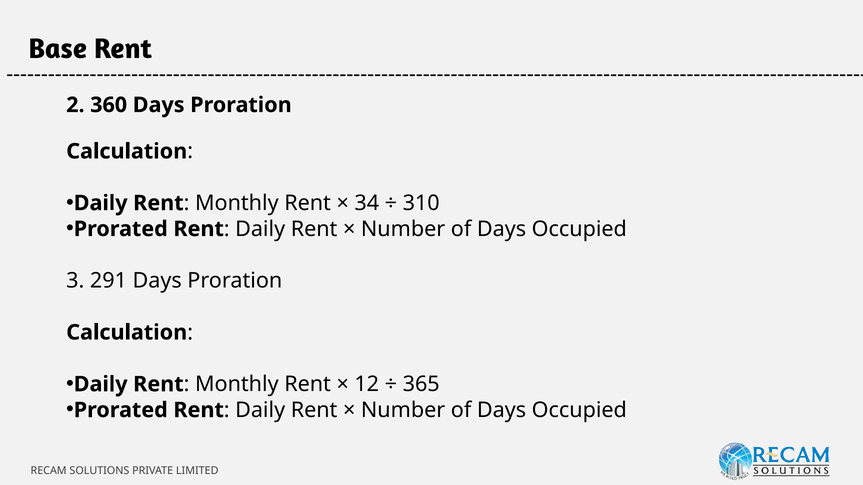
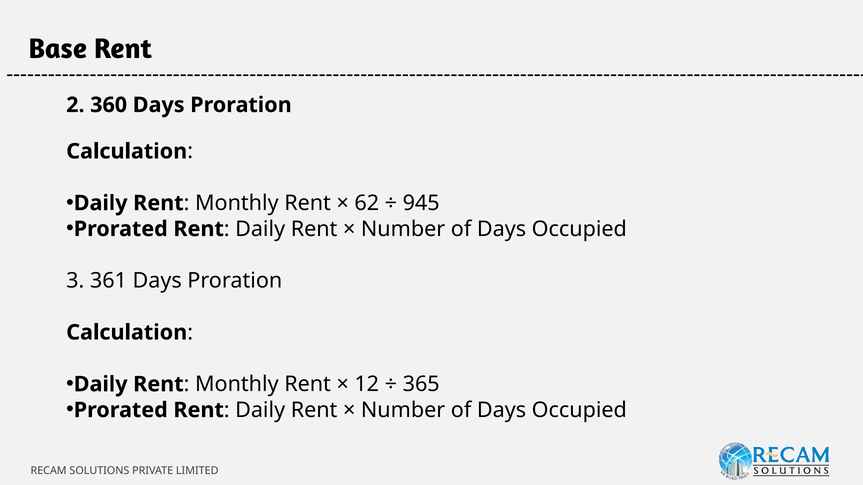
34: 34 -> 62 (367, 203)
310: 310 -> 945 (421, 203)
291: 291 -> 361 (108, 281)
